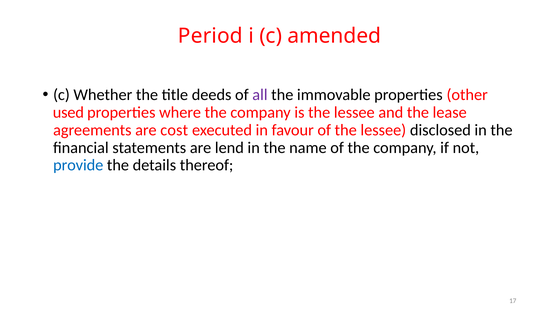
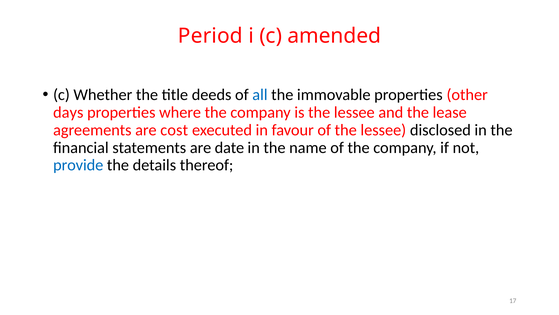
all colour: purple -> blue (260, 95)
used: used -> days (68, 112)
lend: lend -> date (229, 147)
